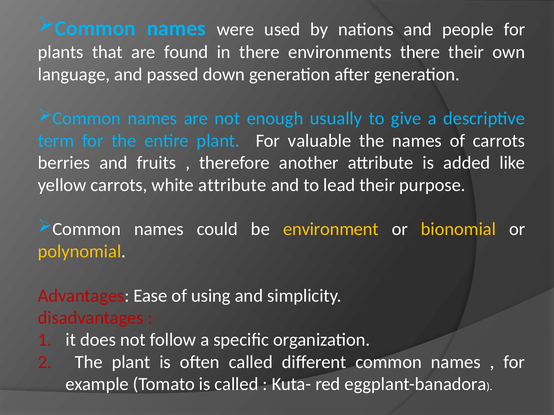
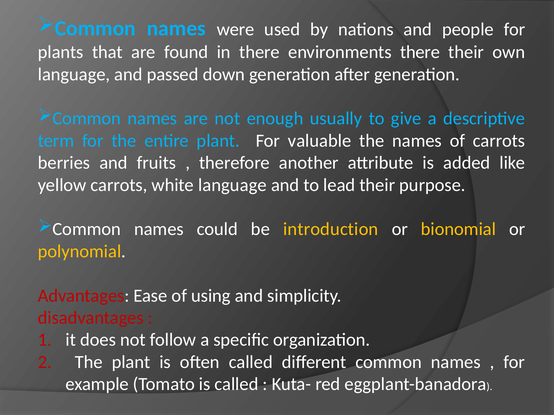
white attribute: attribute -> language (232, 185)
environment: environment -> introduction (331, 229)
